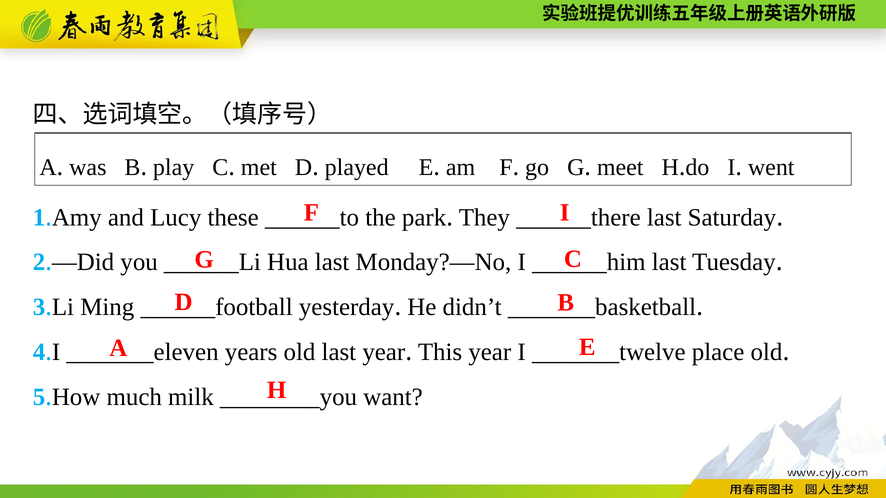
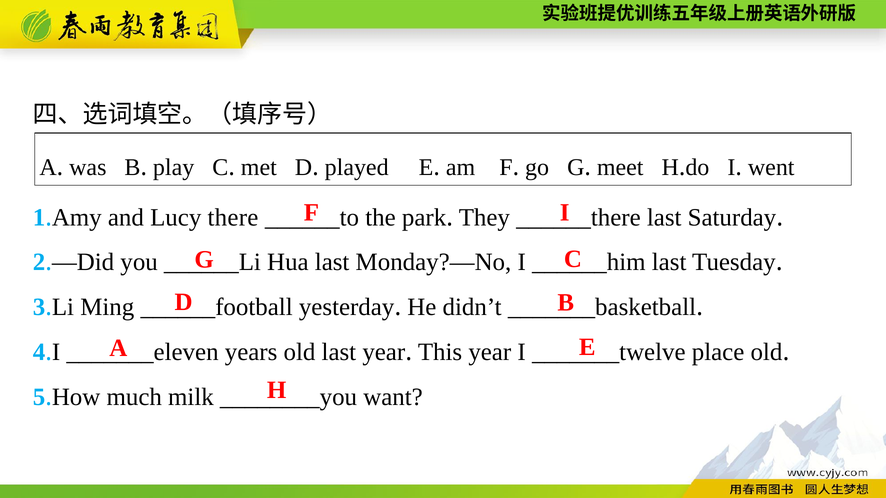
these: these -> there (233, 218)
